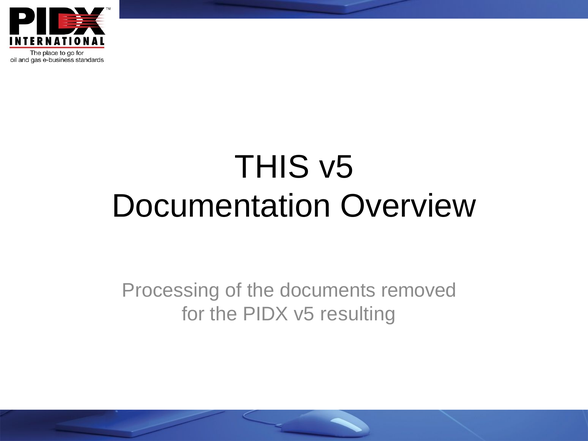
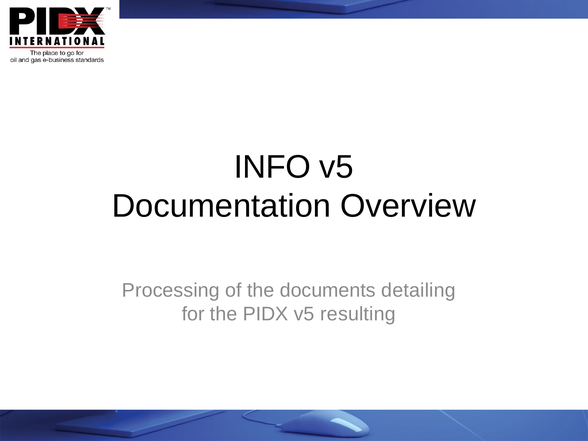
THIS: THIS -> INFO (272, 167)
removed: removed -> detailing (419, 290)
